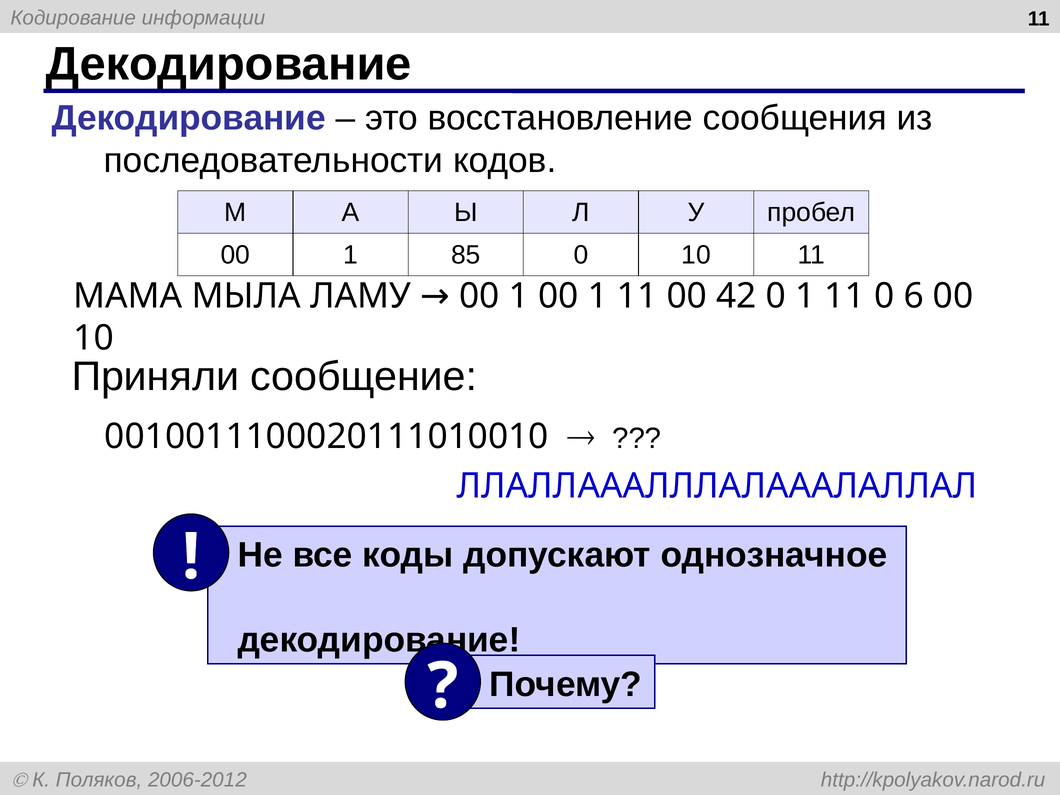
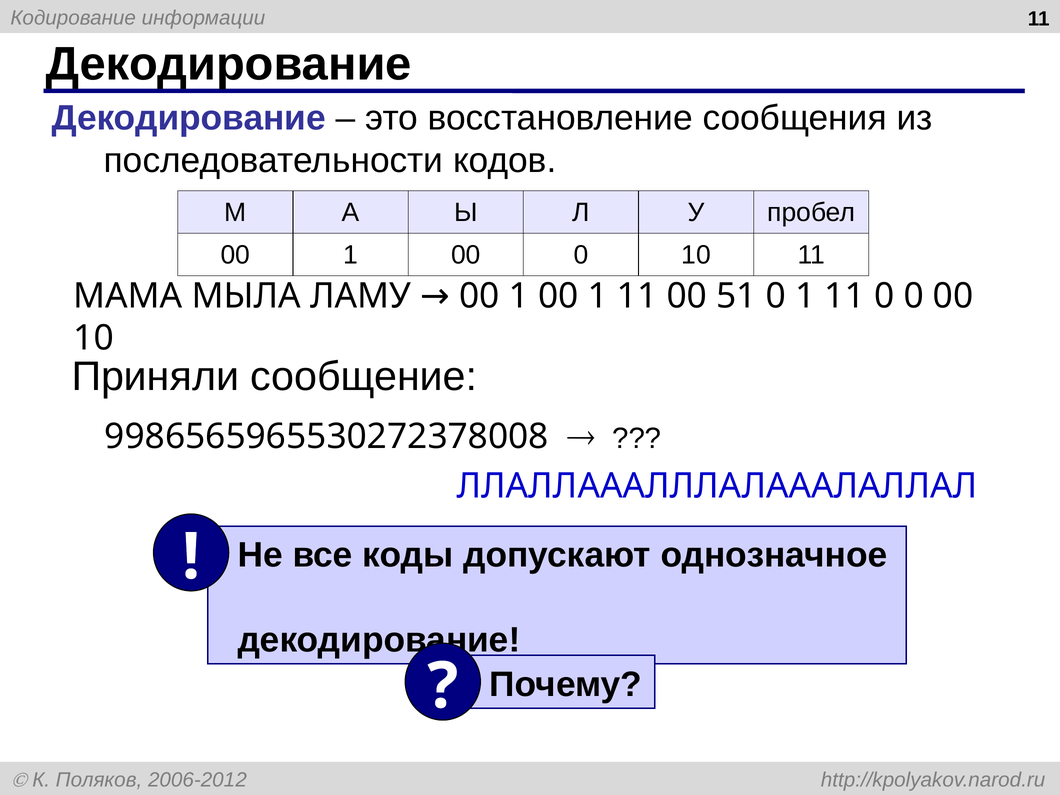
85: 85 -> 00 (466, 255)
42: 42 -> 51 (736, 296)
0 6: 6 -> 0 (914, 296)
0010011100020111010010: 0010011100020111010010 -> 9986565965530272378008 (327, 436)
